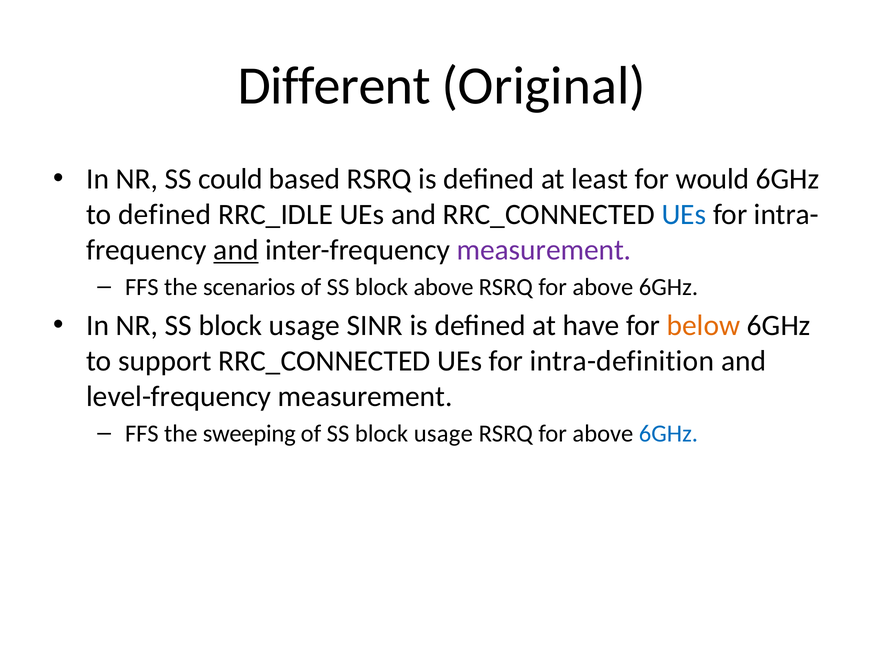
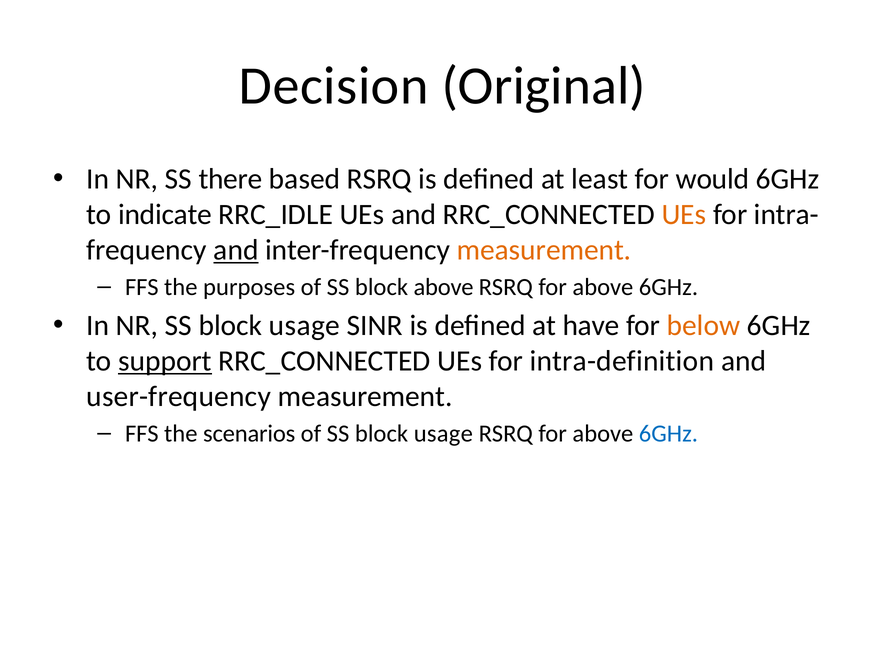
Different: Different -> Decision (334, 86)
could: could -> there (231, 179)
to defined: defined -> indicate (165, 214)
UEs colour: blue -> orange (684, 214)
measurement colour: purple -> orange (544, 250)
scenarios: scenarios -> purposes (249, 287)
support underline: none -> present (165, 361)
level-frequency: level-frequency -> user-frequency (179, 396)
sweeping: sweeping -> scenarios (249, 433)
